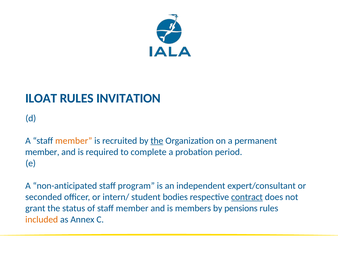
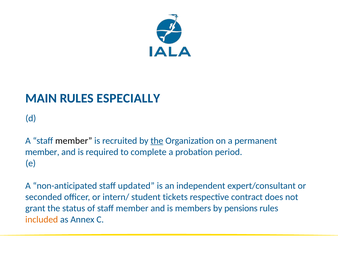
ILOAT: ILOAT -> MAIN (41, 98)
INVITATION: INVITATION -> ESPECIALLY (128, 98)
member colour: orange -> black (74, 141)
program: program -> updated (136, 186)
bodies: bodies -> tickets (175, 197)
contract underline: present -> none (247, 197)
